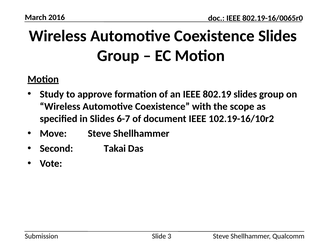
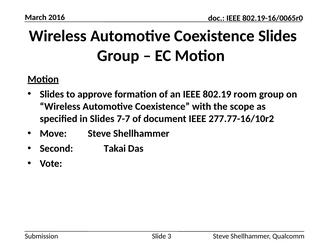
Study: Study -> Slides (52, 94)
802.19 slides: slides -> room (245, 94)
6-7: 6-7 -> 7-7 (123, 118)
102.19-16/10r2: 102.19-16/10r2 -> 277.77-16/10r2 (241, 118)
